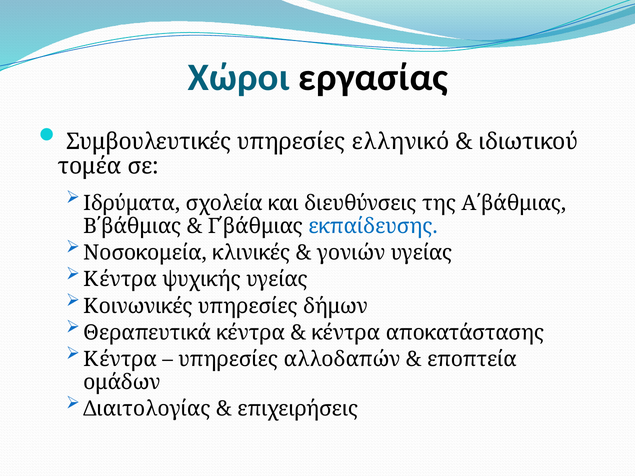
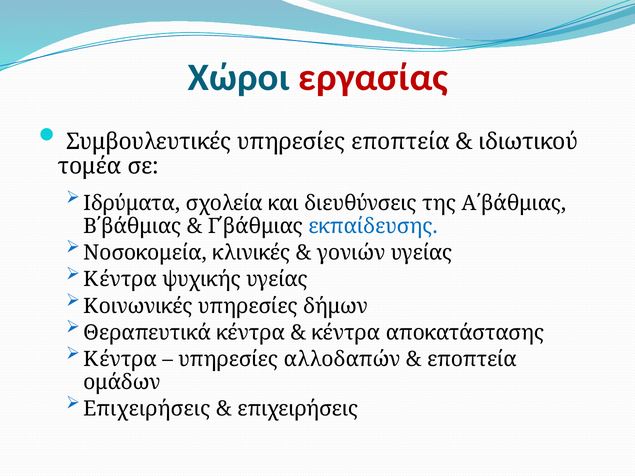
εργασίας colour: black -> red (373, 77)
υπηρεσίες ελληνικό: ελληνικό -> εποπτεία (401, 142)
Διαιτολογίας: Διαιτολογίας -> Επιχειρήσεις (147, 409)
